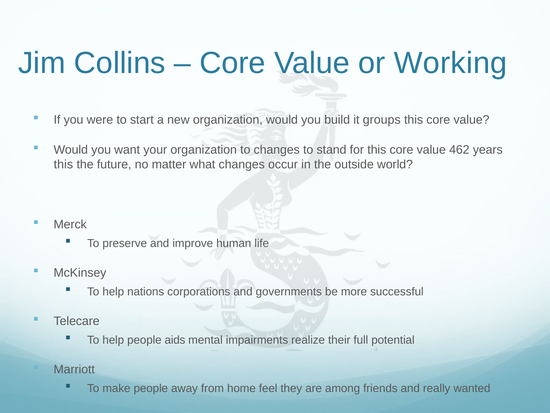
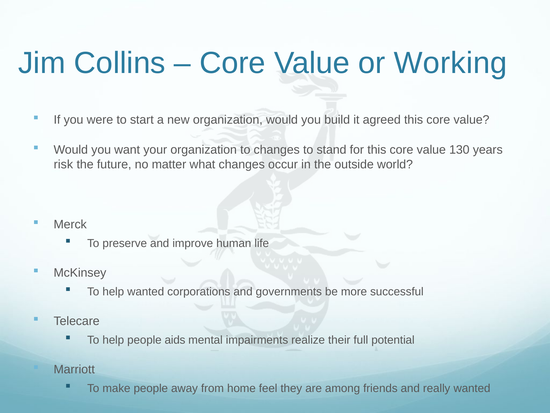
groups: groups -> agreed (382, 120)
462: 462 -> 130 (459, 150)
this: this -> risk (63, 164)
help nations: nations -> wanted (146, 291)
